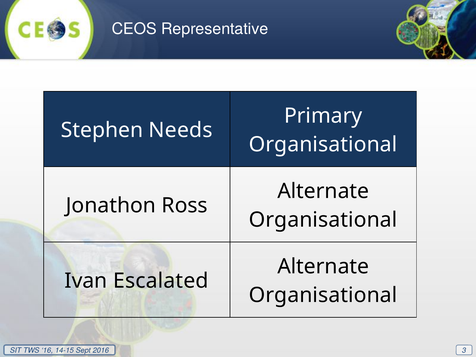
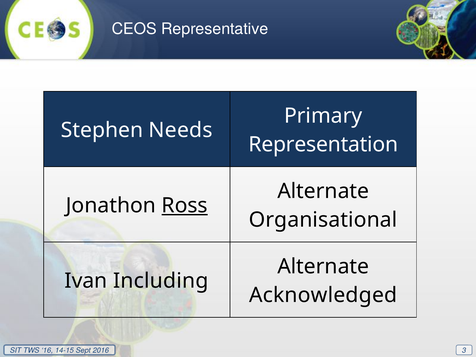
Organisational: Organisational -> Representation (323, 145)
Ross underline: none -> present (185, 205)
Escalated: Escalated -> Including (161, 281)
Organisational: Organisational -> Acknowledged (323, 295)
